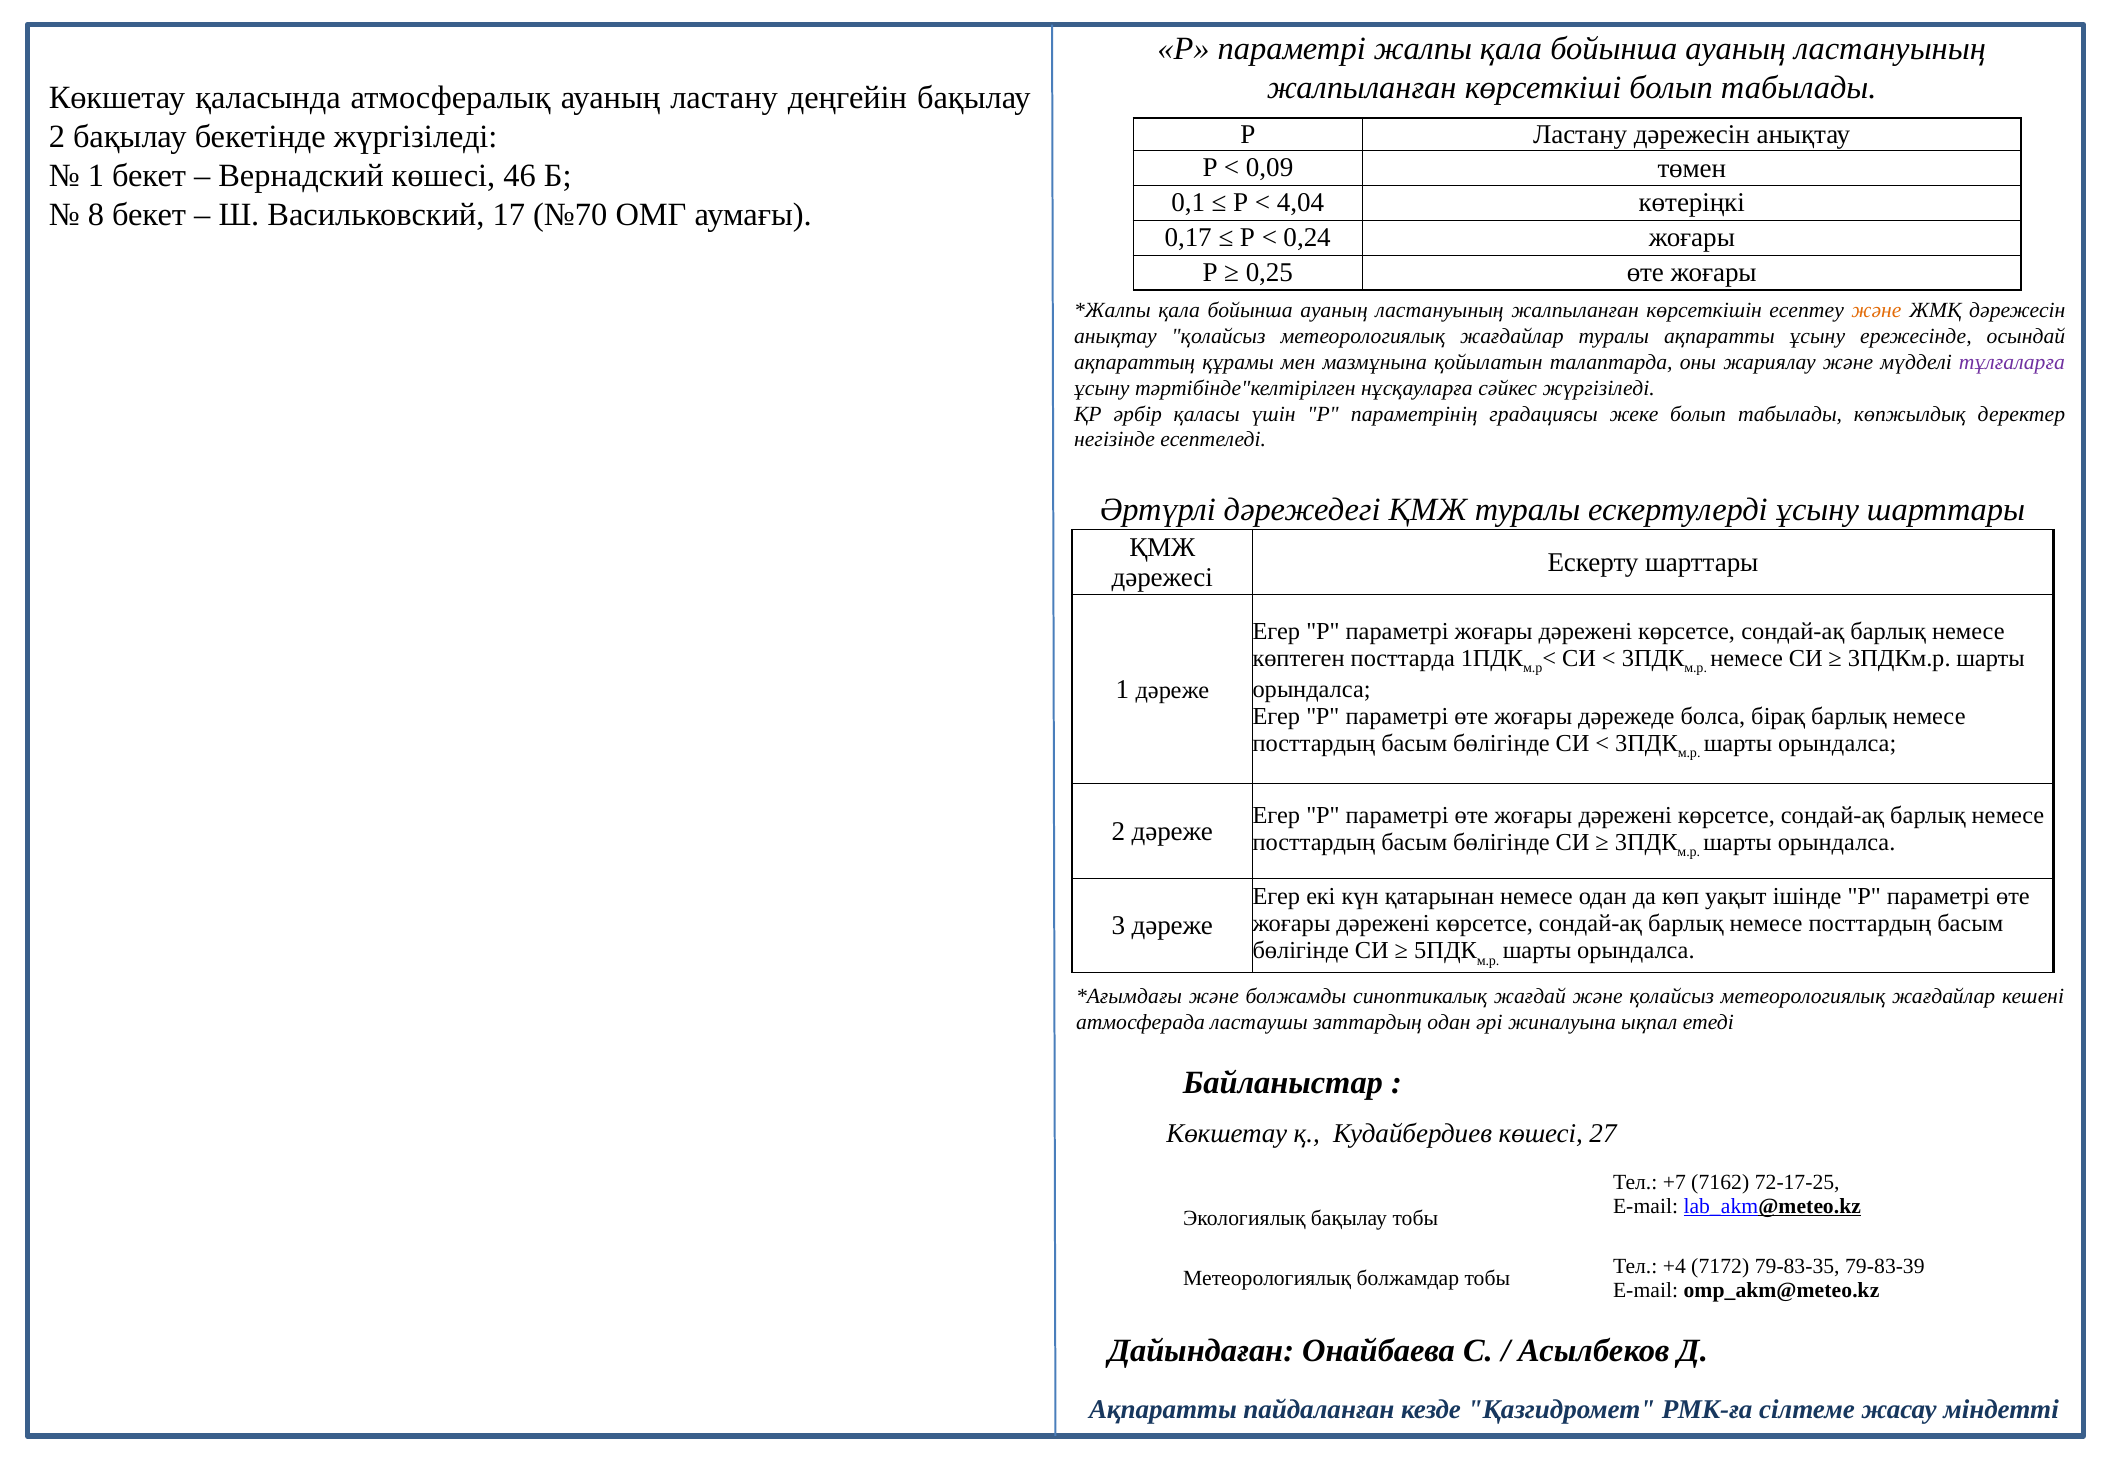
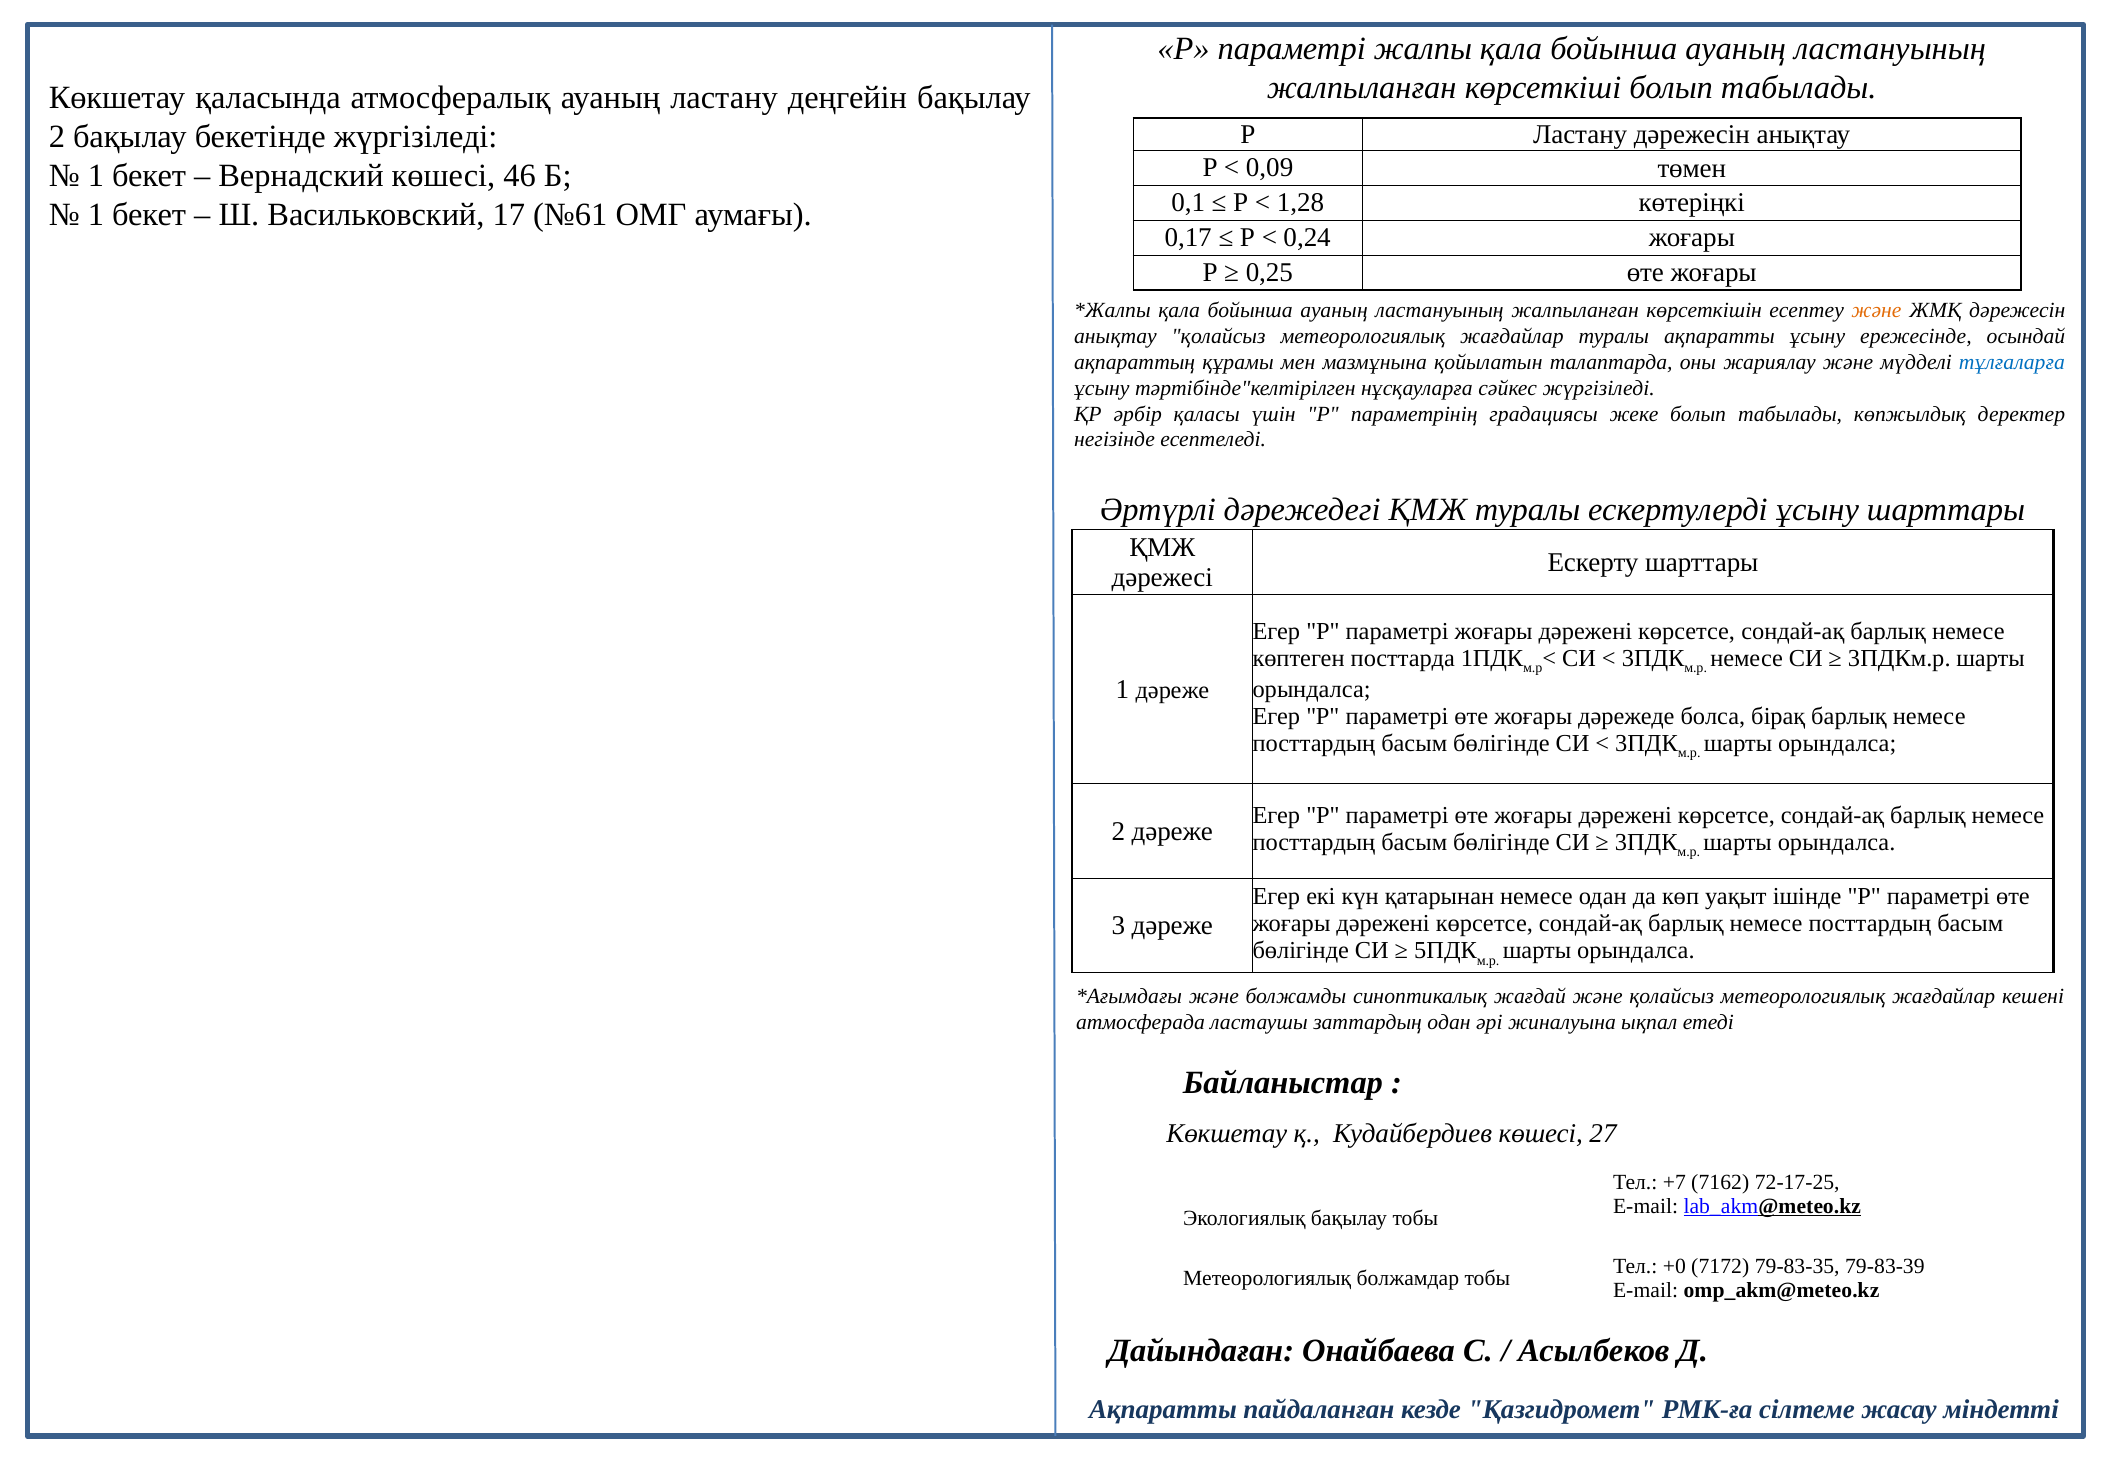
4,04: 4,04 -> 1,28 (1301, 203)
8: 8 -> 1 (96, 215)
№70: №70 -> №61 (570, 215)
тұлғаларға colour: purple -> blue (2012, 362)
+4: +4 -> +0 (1674, 1267)
